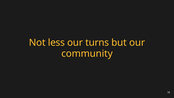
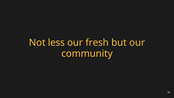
turns: turns -> fresh (97, 42)
